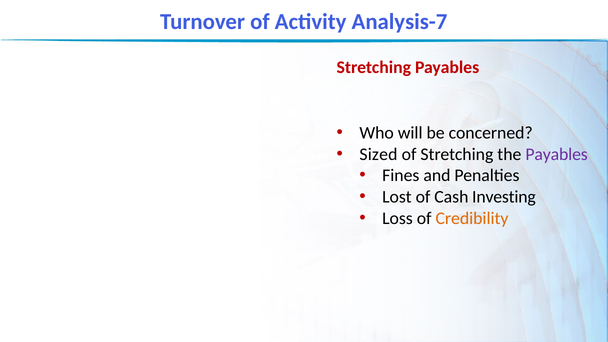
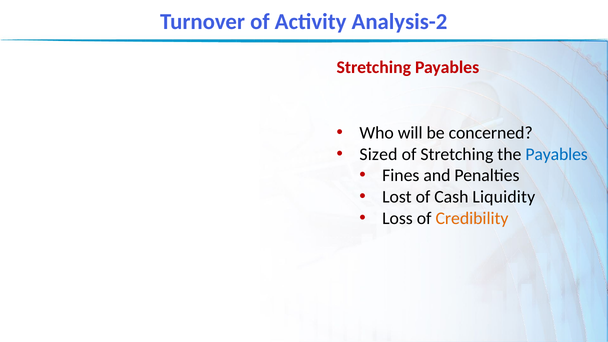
Analysis-7: Analysis-7 -> Analysis-2 (399, 22)
Payables colour: purple -> blue (557, 154)
Investing: Investing -> Liquidity (504, 197)
